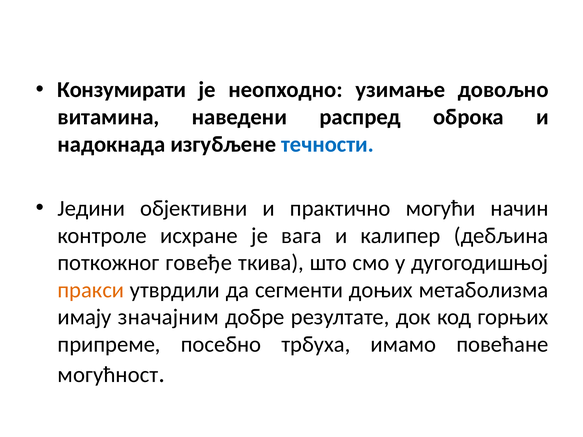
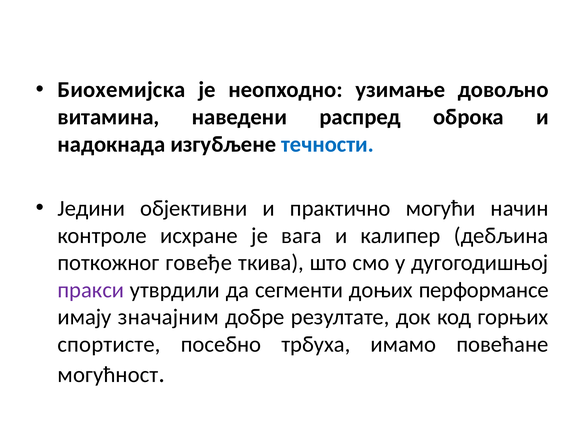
Конзумирати: Конзумирати -> Биохемијска (121, 90)
пракси colour: orange -> purple (91, 290)
метаболизма: метаболизма -> перформансе (484, 290)
припреме: припреме -> спортисте (109, 345)
